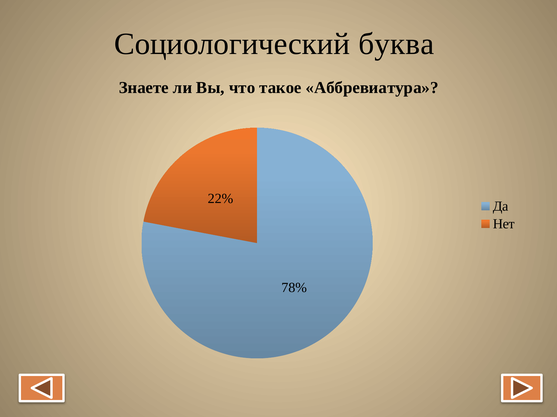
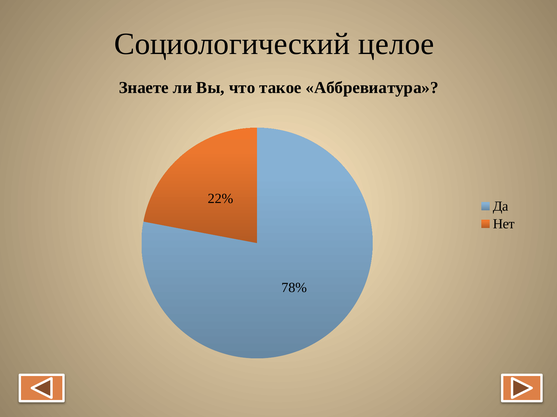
буква: буква -> целое (396, 44)
